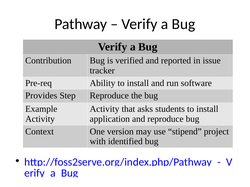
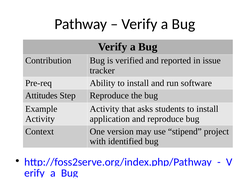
Provides: Provides -> Attitudes (41, 96)
